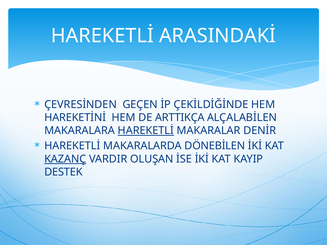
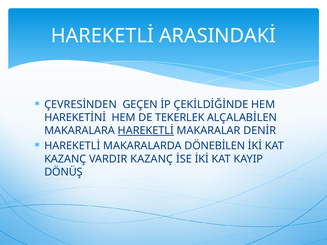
ARTTIKÇA: ARTTIKÇA -> TEKERLEK (180, 118)
KAZANÇ underline: present -> none (65, 159)
VARDIR OLUŞAN: OLUŞAN -> KAZANÇ (152, 159)
DESTEK: DESTEK -> DÖNÜŞ (63, 172)
